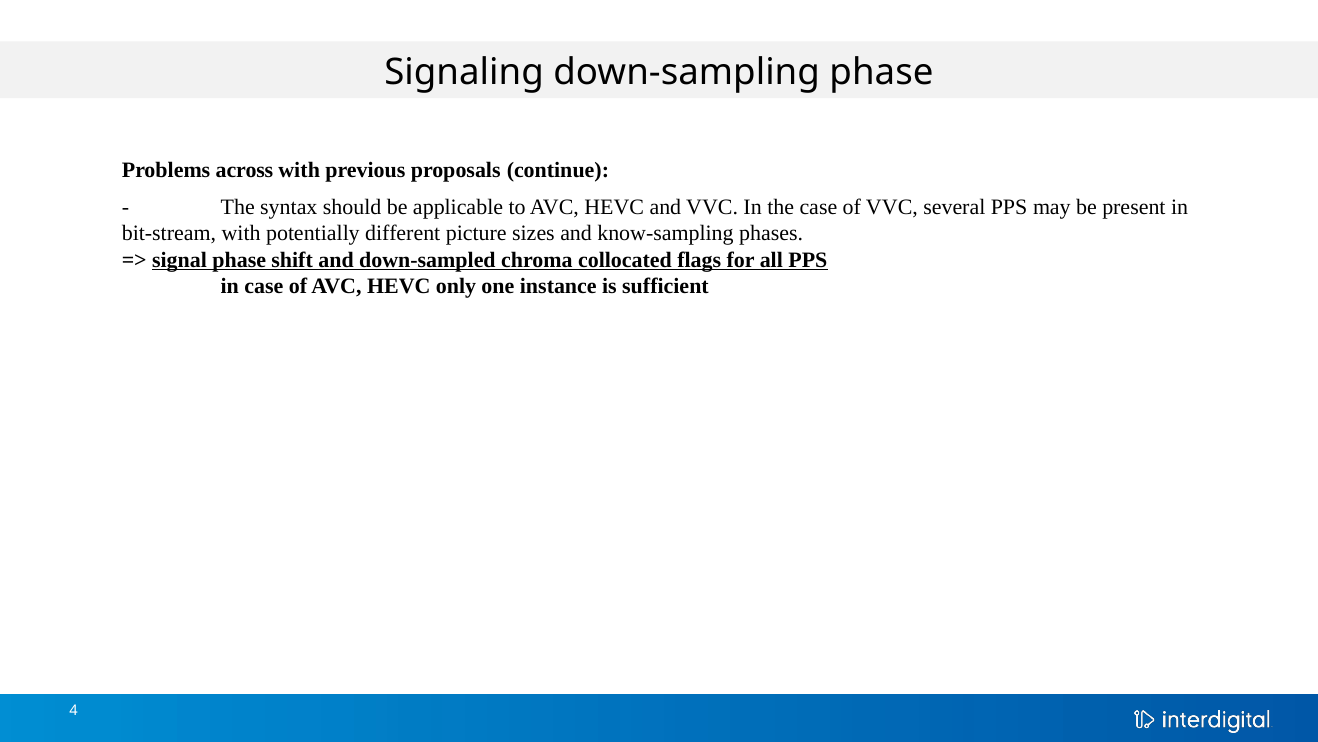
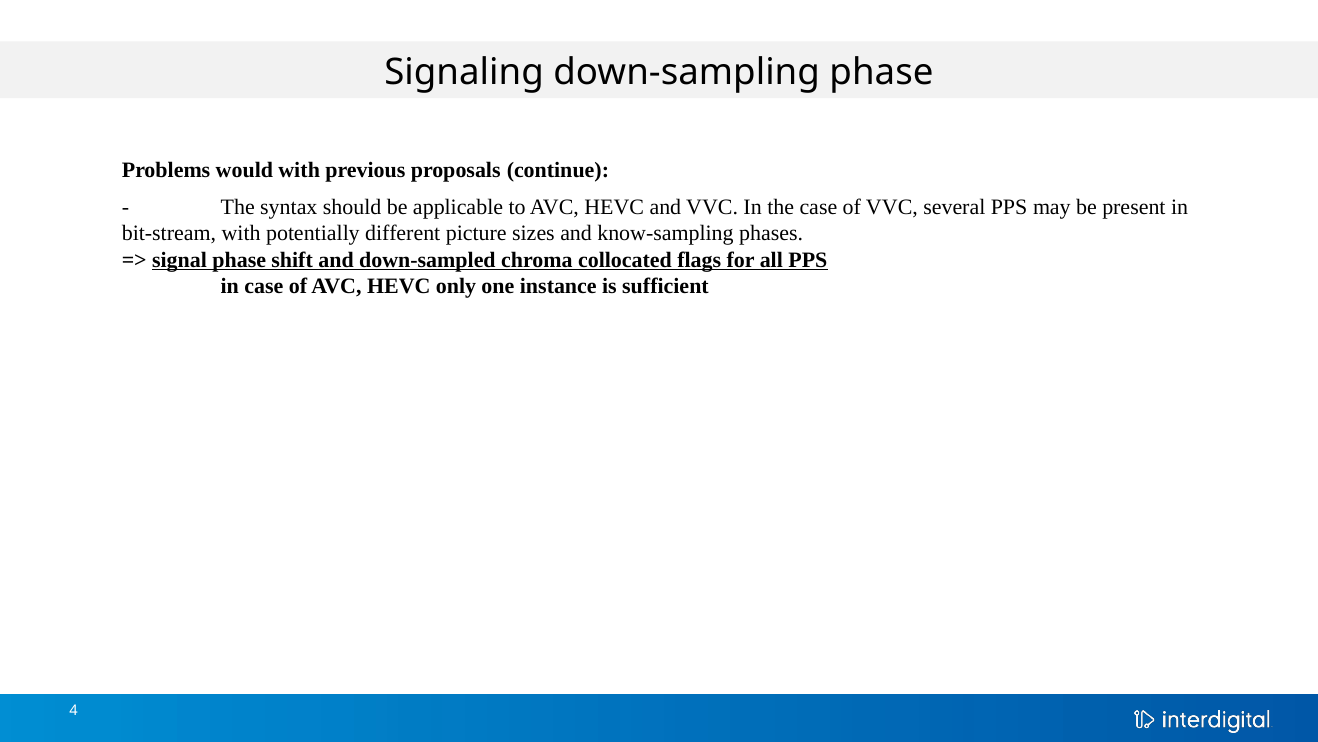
across: across -> would (244, 170)
